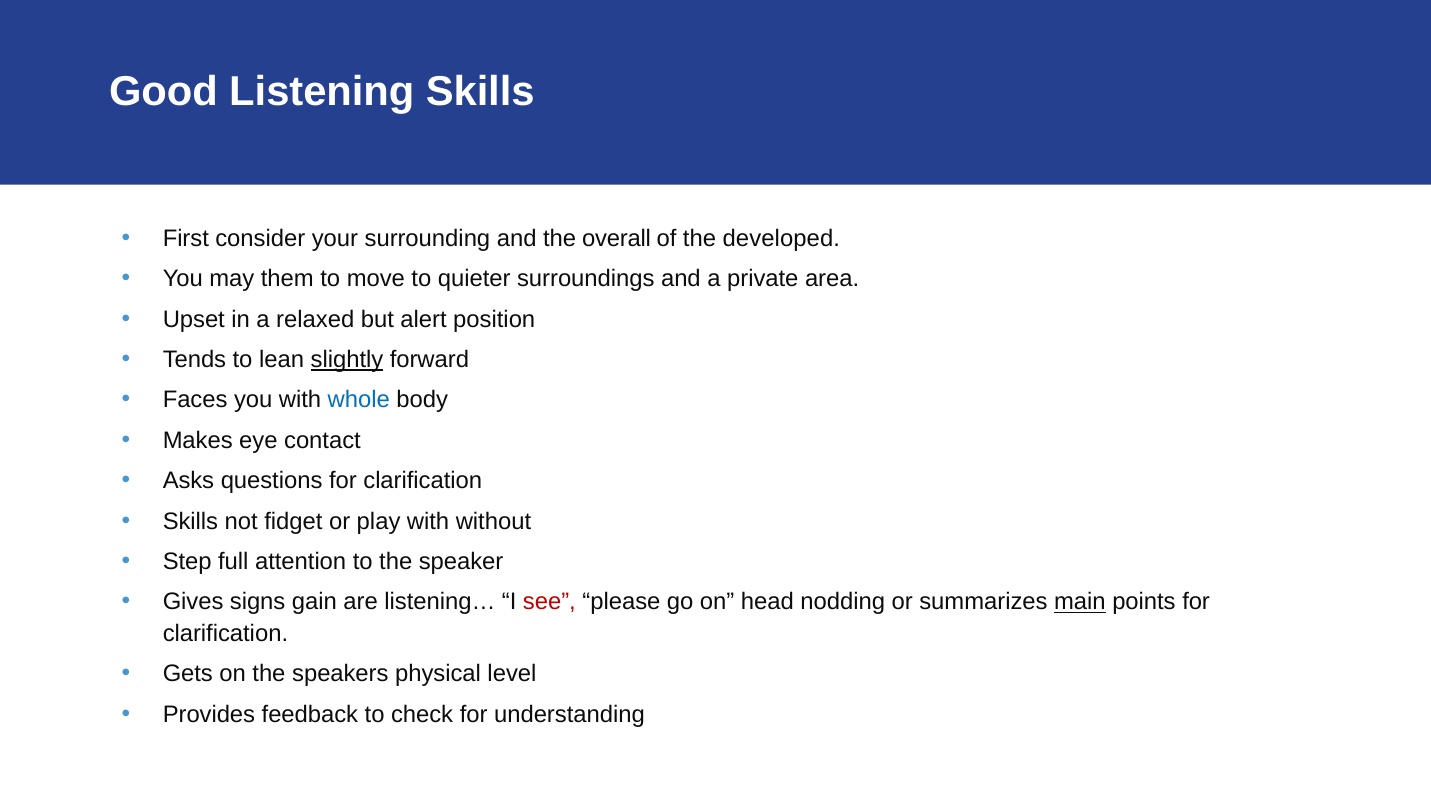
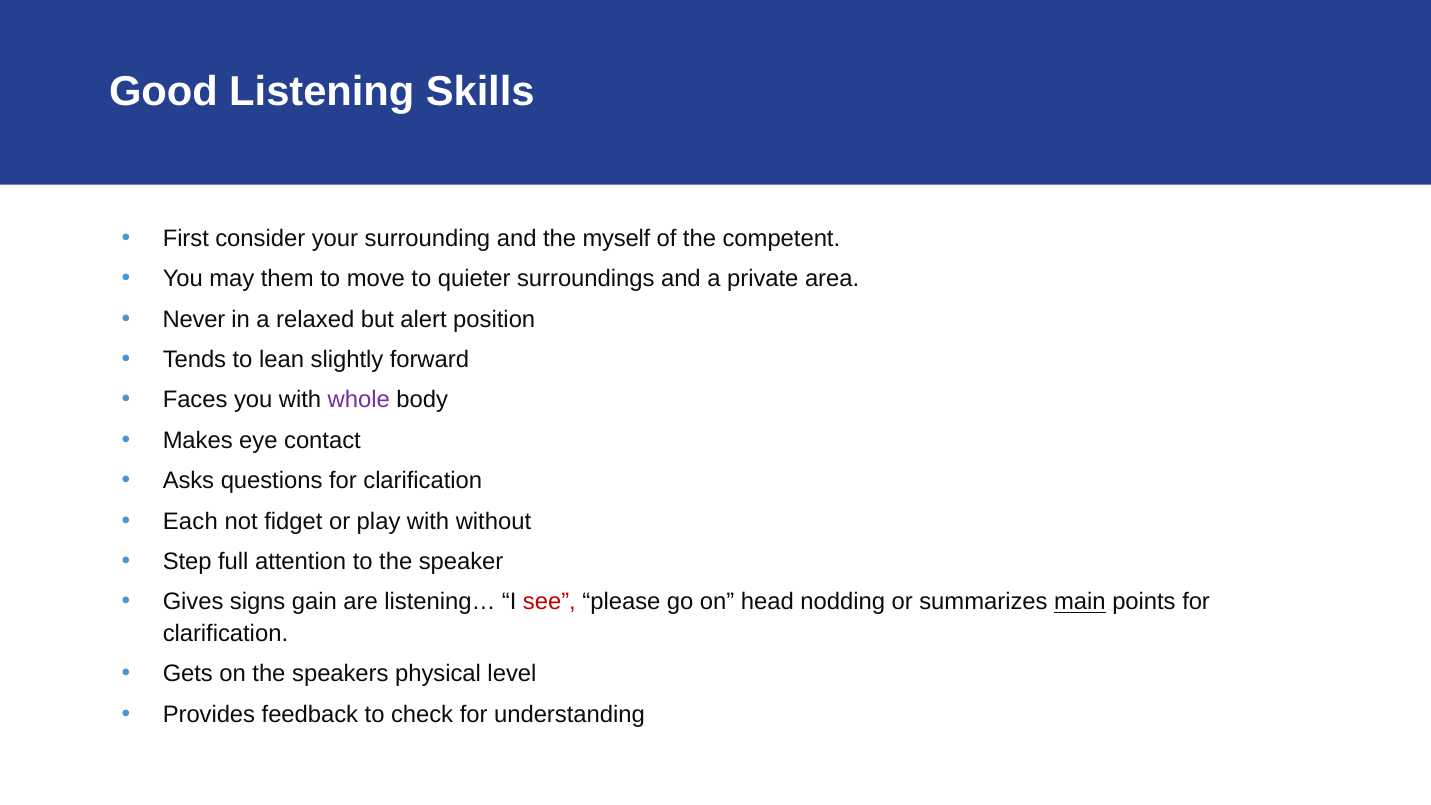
overall: overall -> myself (616, 238)
developed: developed -> competent (781, 238)
Upset: Upset -> Never (194, 319)
slightly underline: present -> none (347, 360)
whole colour: blue -> purple (359, 400)
Skills: Skills -> Each (190, 521)
